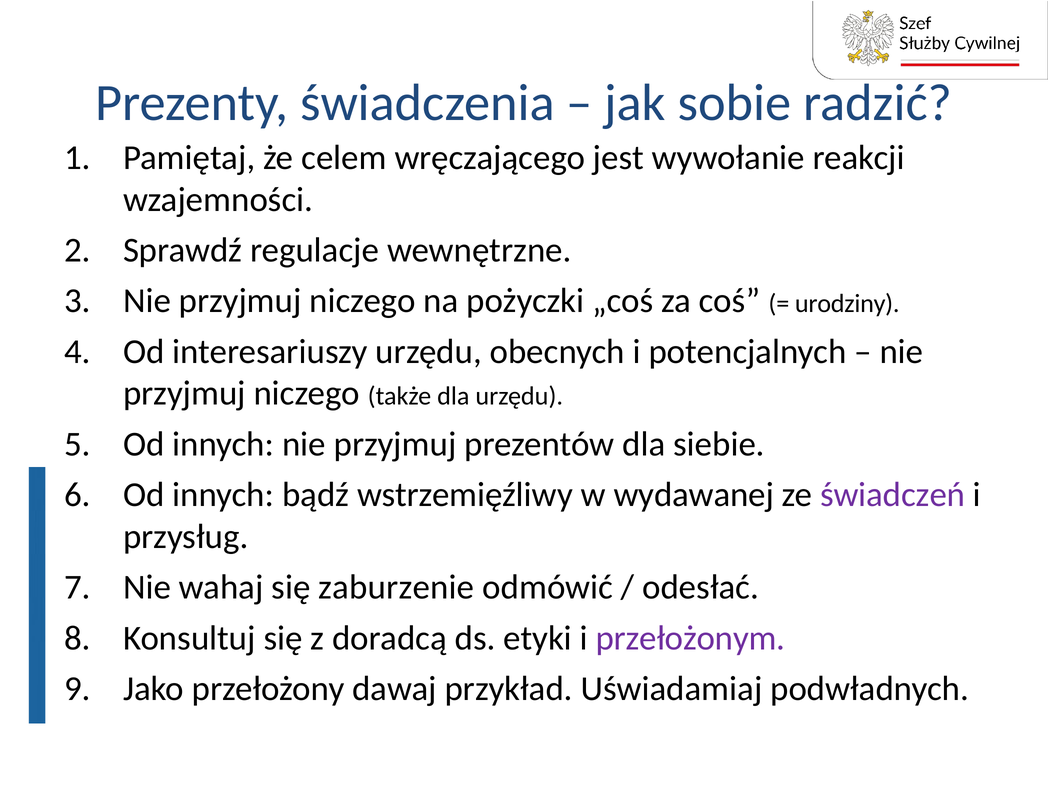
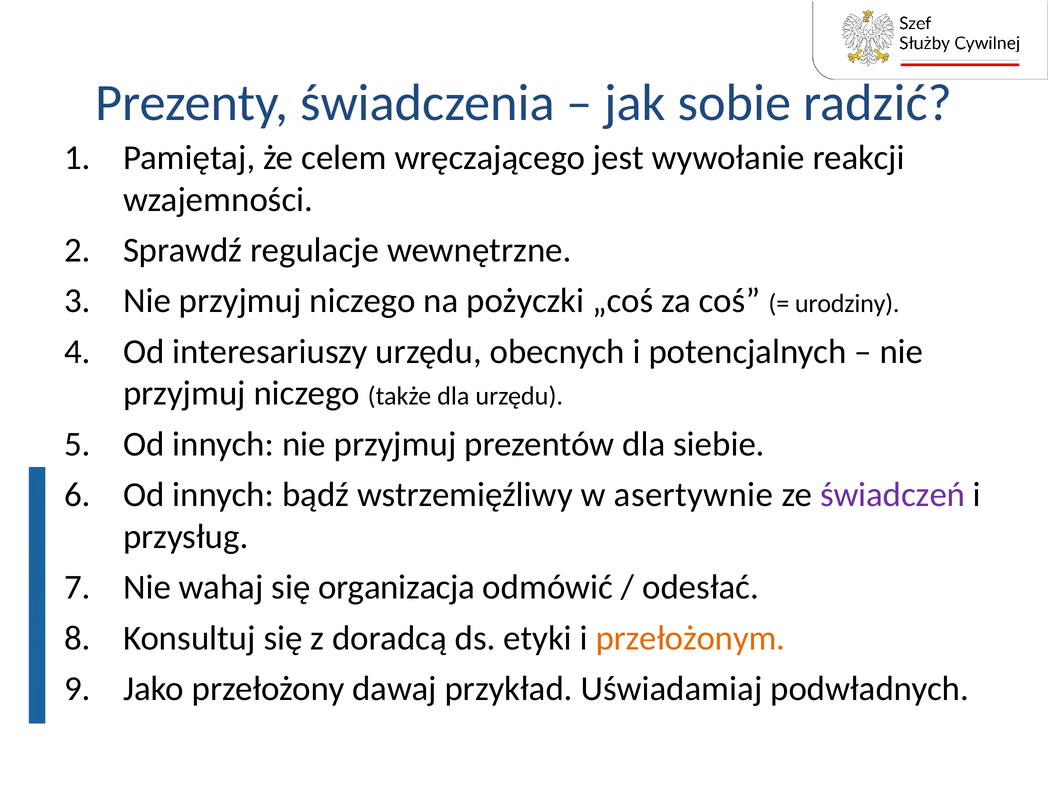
wydawanej: wydawanej -> asertywnie (694, 495)
zaburzenie: zaburzenie -> organizacja (397, 587)
przełożonym colour: purple -> orange (690, 638)
